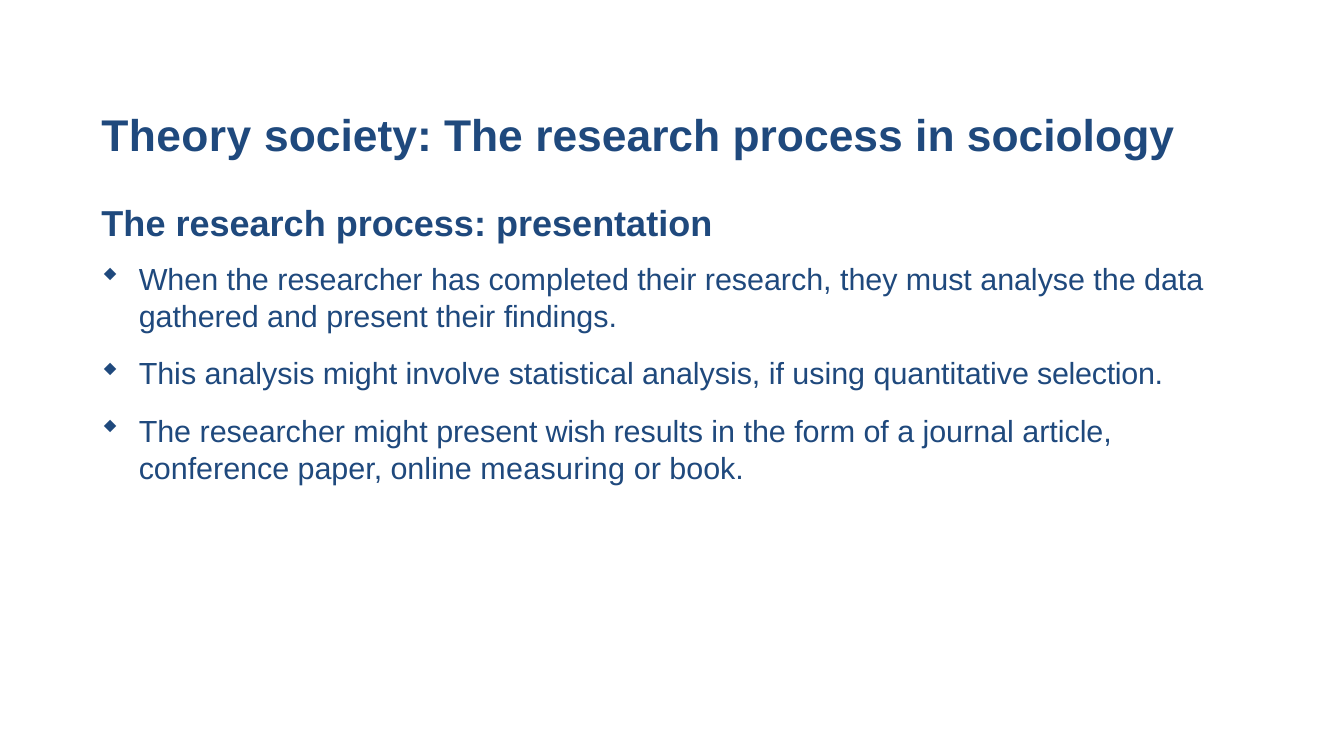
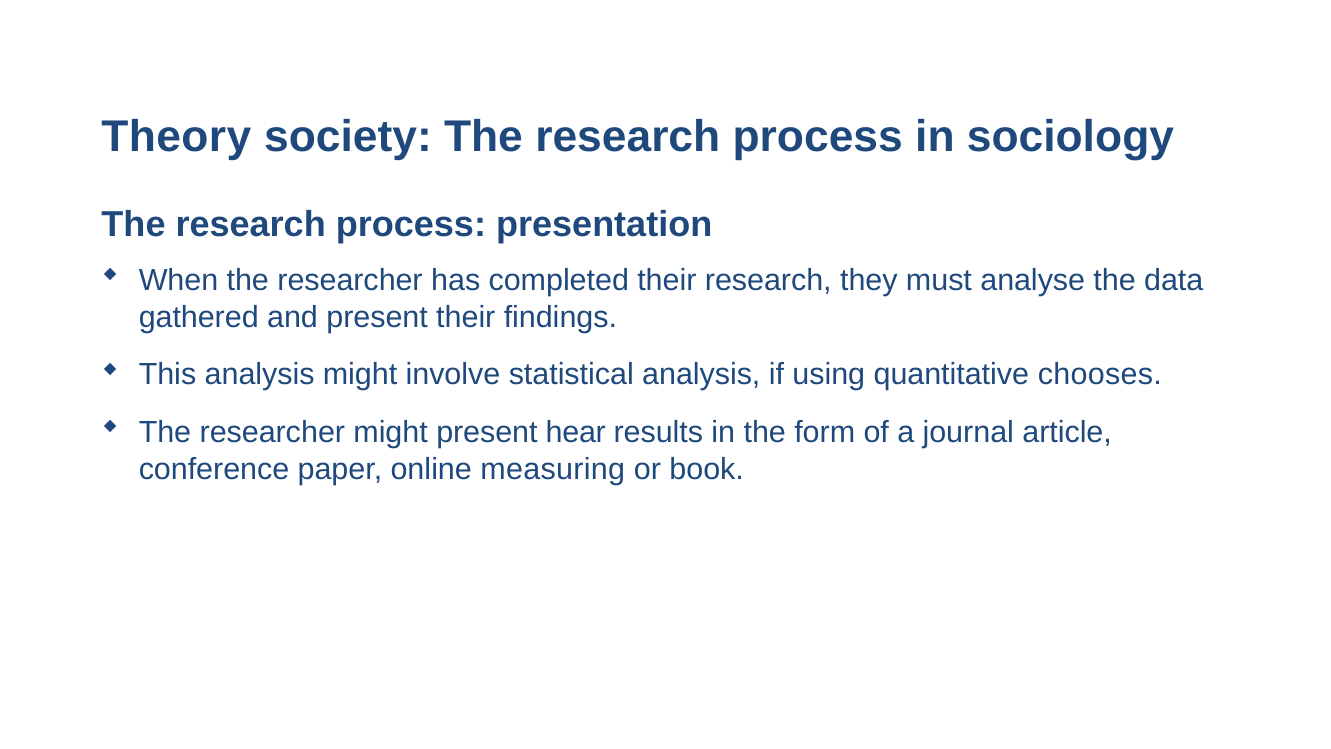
selection: selection -> chooses (1100, 375)
wish: wish -> hear (576, 432)
